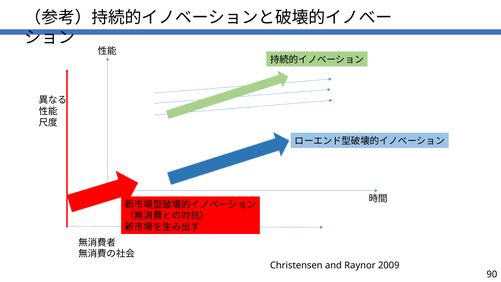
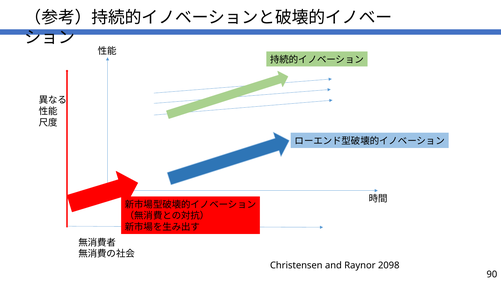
2009: 2009 -> 2098 (389, 265)
